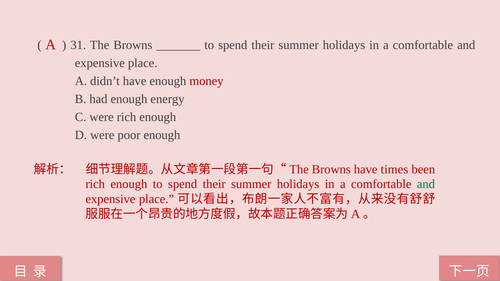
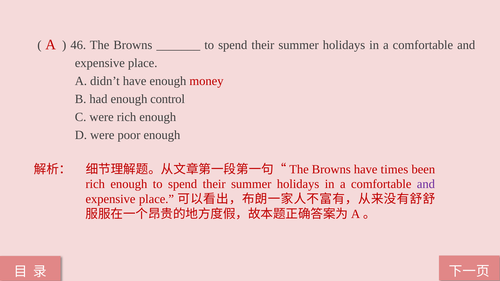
31: 31 -> 46 (78, 45)
energy: energy -> control (168, 99)
and colour: green -> purple (426, 184)
